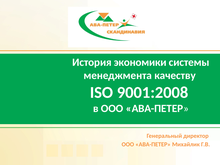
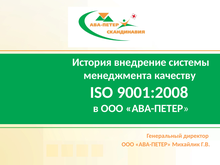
экономики: экономики -> внедрение (140, 62)
